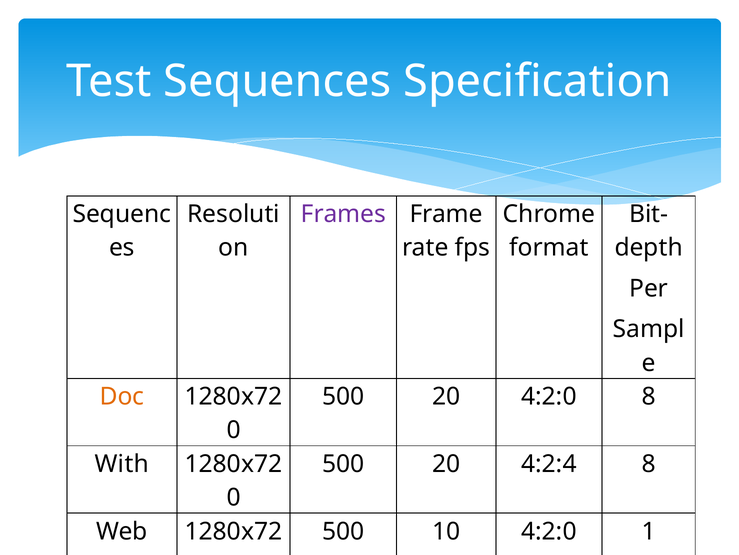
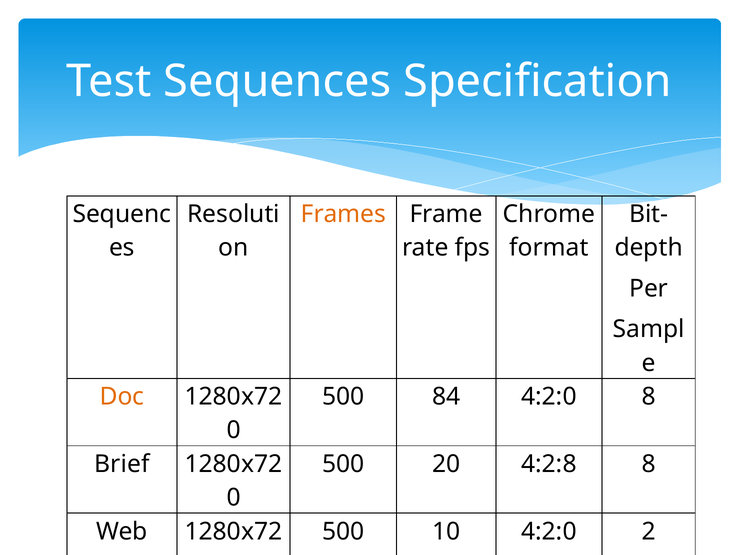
Frames colour: purple -> orange (343, 214)
20: 20 -> 84 (446, 396)
With: With -> Brief (122, 463)
4:2:4: 4:2:4 -> 4:2:8 (549, 463)
1: 1 -> 2 (649, 531)
